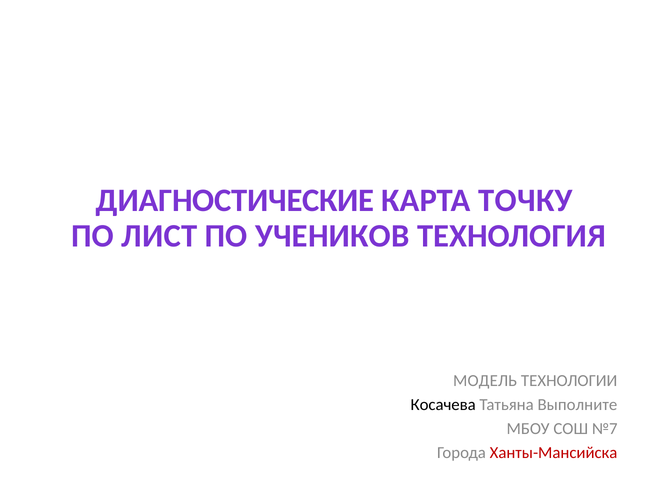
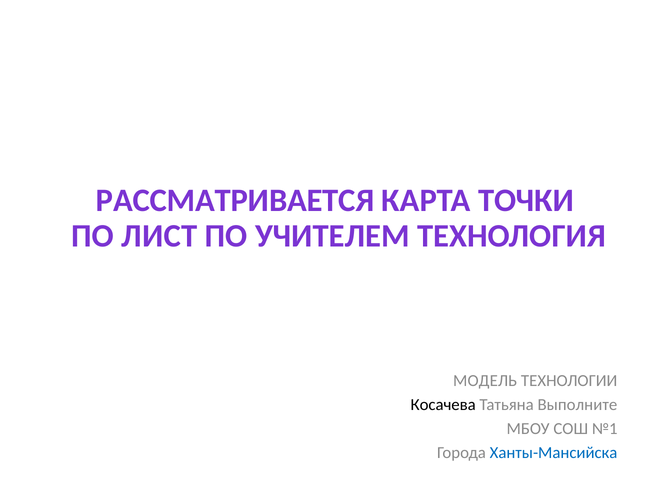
ДИАГНОСТИЧЕСКИЕ: ДИАГНОСТИЧЕСКИЕ -> РАССМАТРИВАЕТСЯ (235, 201)
ТОЧКУ: ТОЧКУ -> ТОЧКИ (526, 201)
УЧЕНИКОВ: УЧЕНИКОВ -> УЧИТЕЛЕМ (332, 236)
№7: №7 -> №1 (605, 429)
Ханты-Мансийска colour: red -> blue (554, 453)
